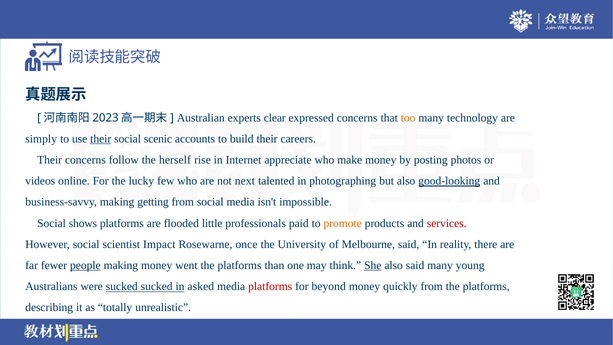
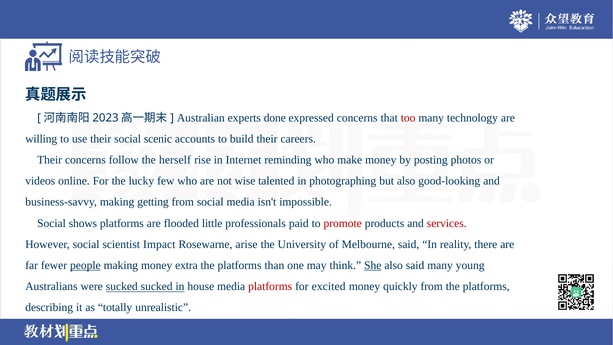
clear: clear -> done (275, 118)
too colour: orange -> red (408, 118)
simply: simply -> willing (41, 139)
their underline: present -> none (101, 139)
appreciate: appreciate -> reminding (288, 160)
next: next -> wise (245, 181)
good-looking underline: present -> none (449, 181)
promote colour: orange -> red (343, 223)
once: once -> arise (247, 244)
went: went -> extra (186, 265)
asked: asked -> house (201, 286)
beyond: beyond -> excited (329, 286)
